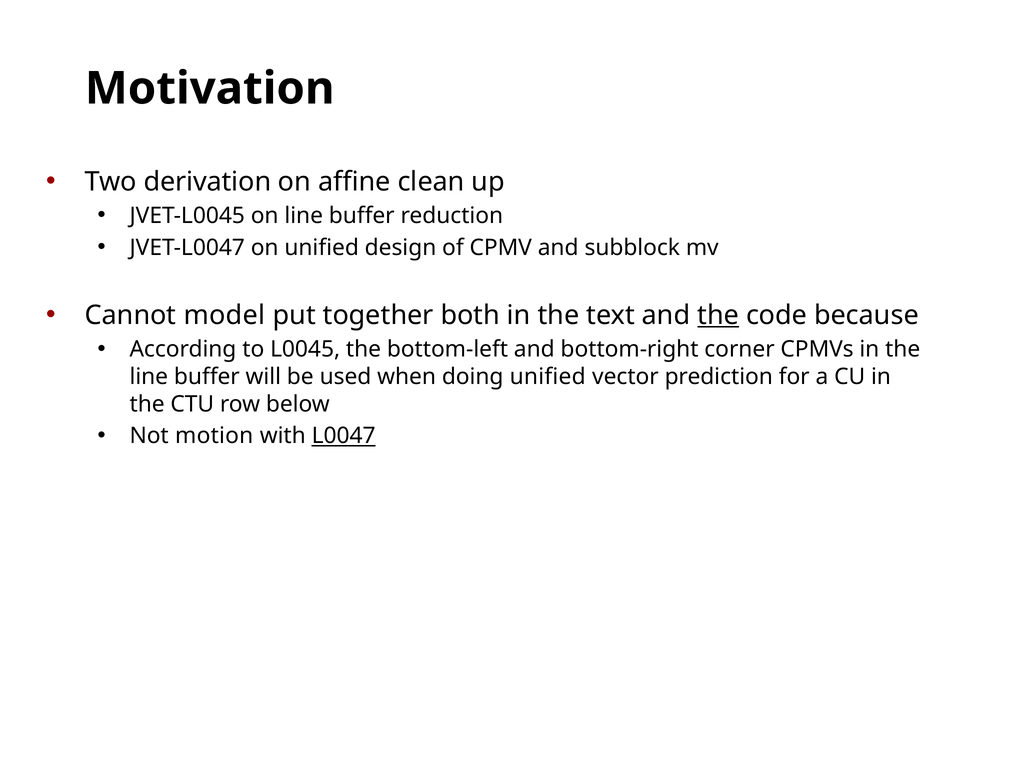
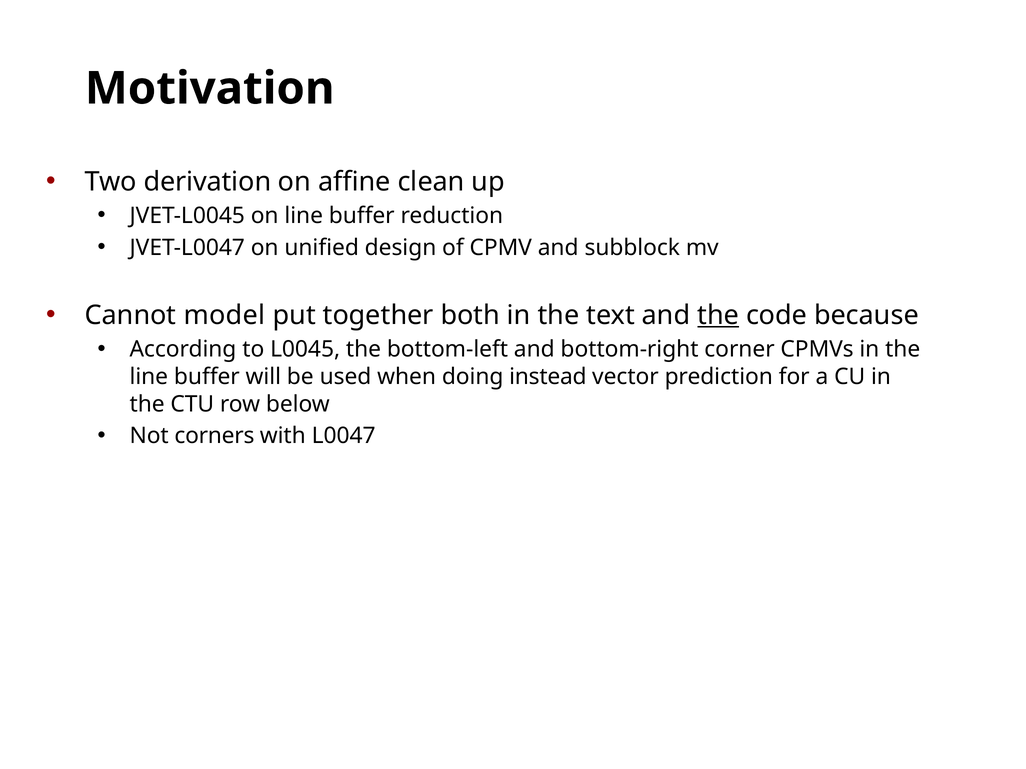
doing unified: unified -> instead (548, 377)
motion: motion -> corners (214, 436)
L0047 underline: present -> none (344, 436)
